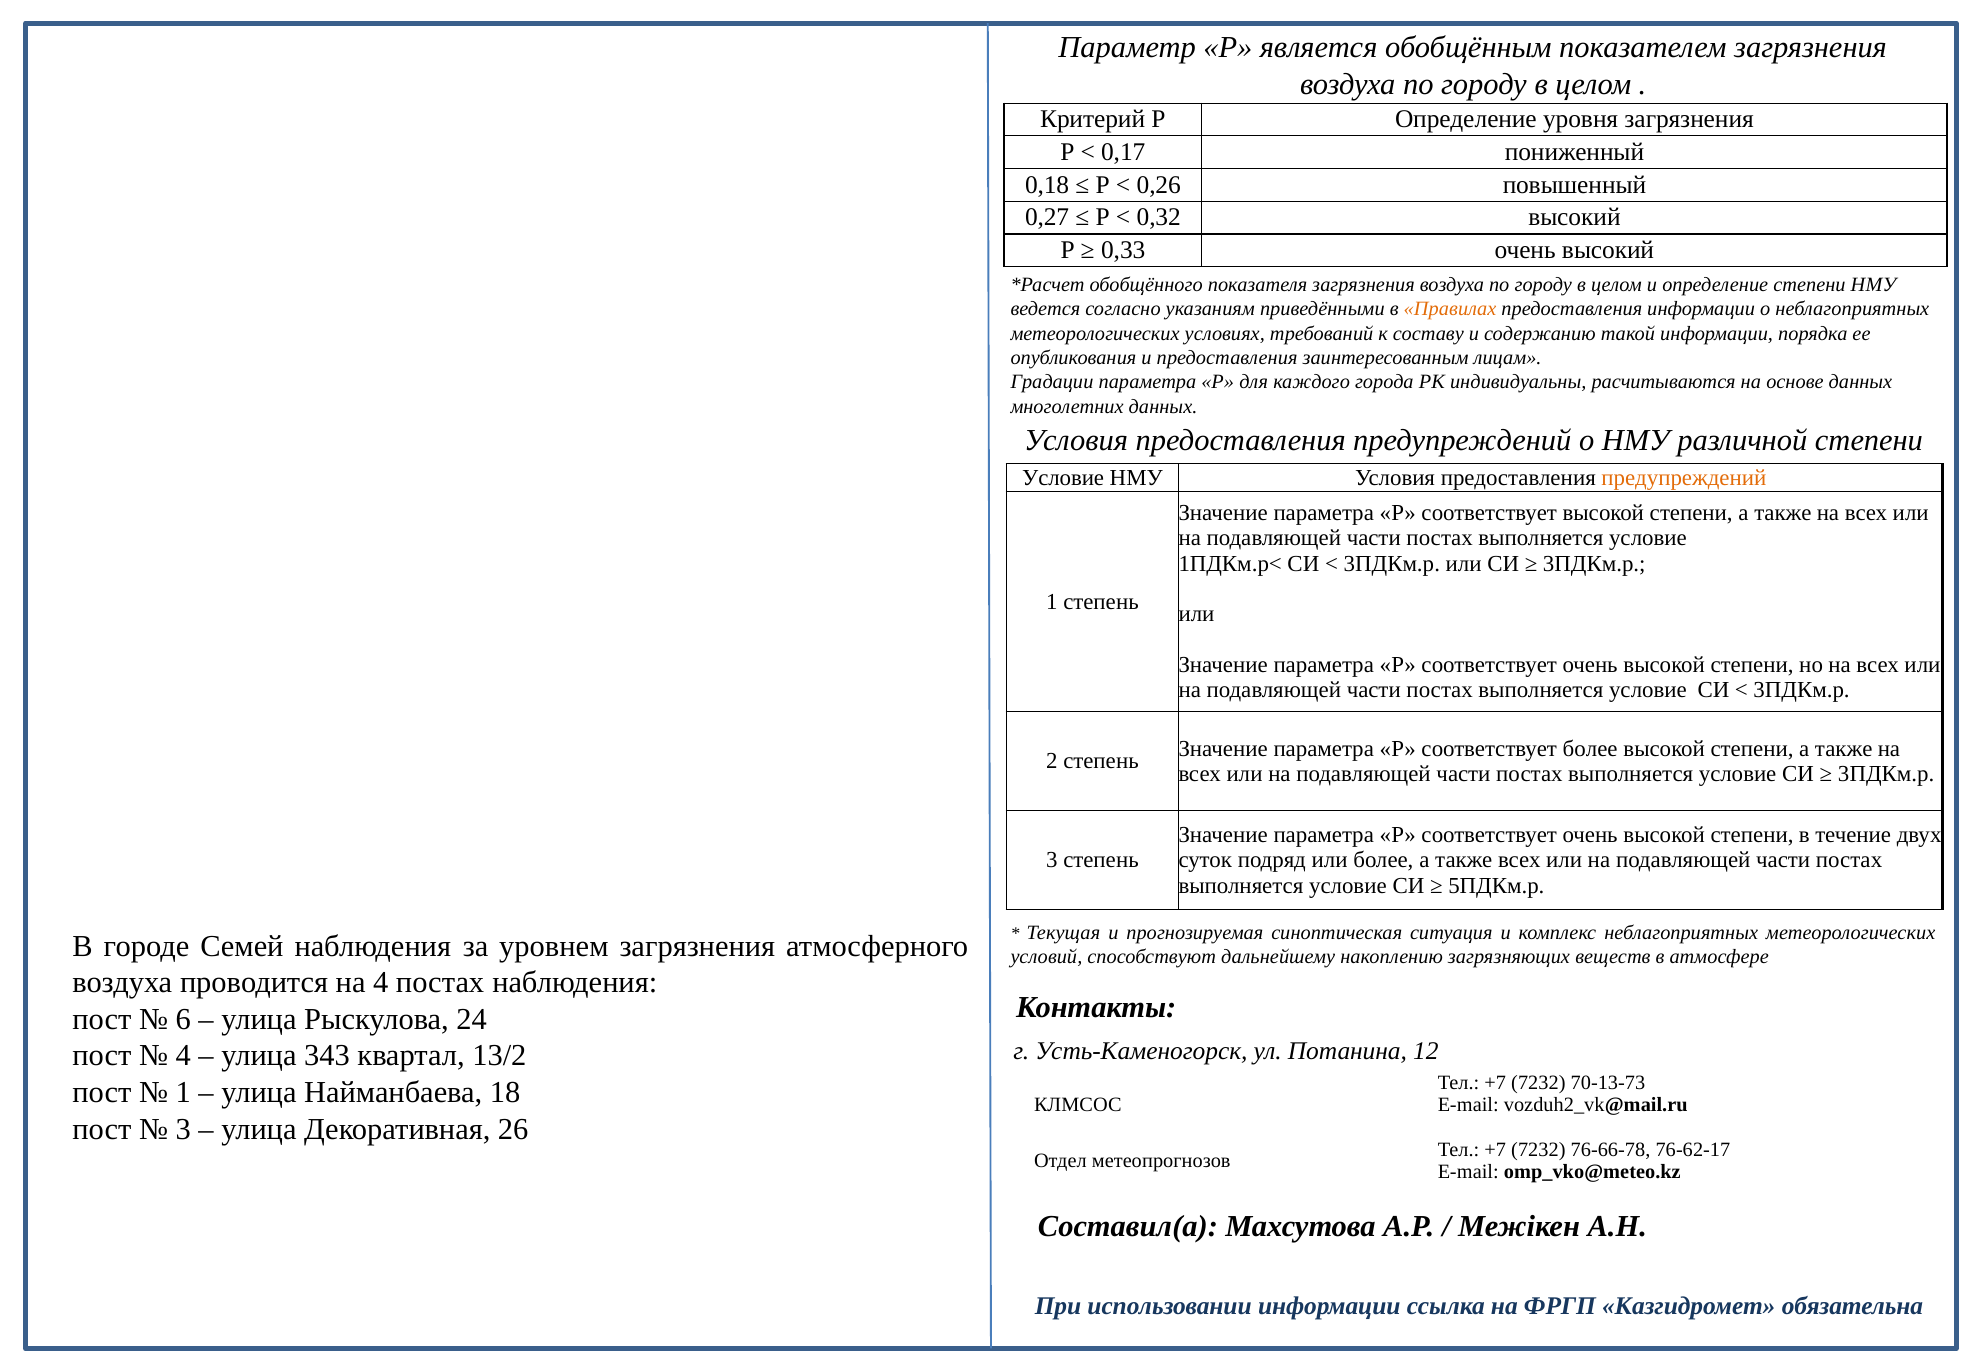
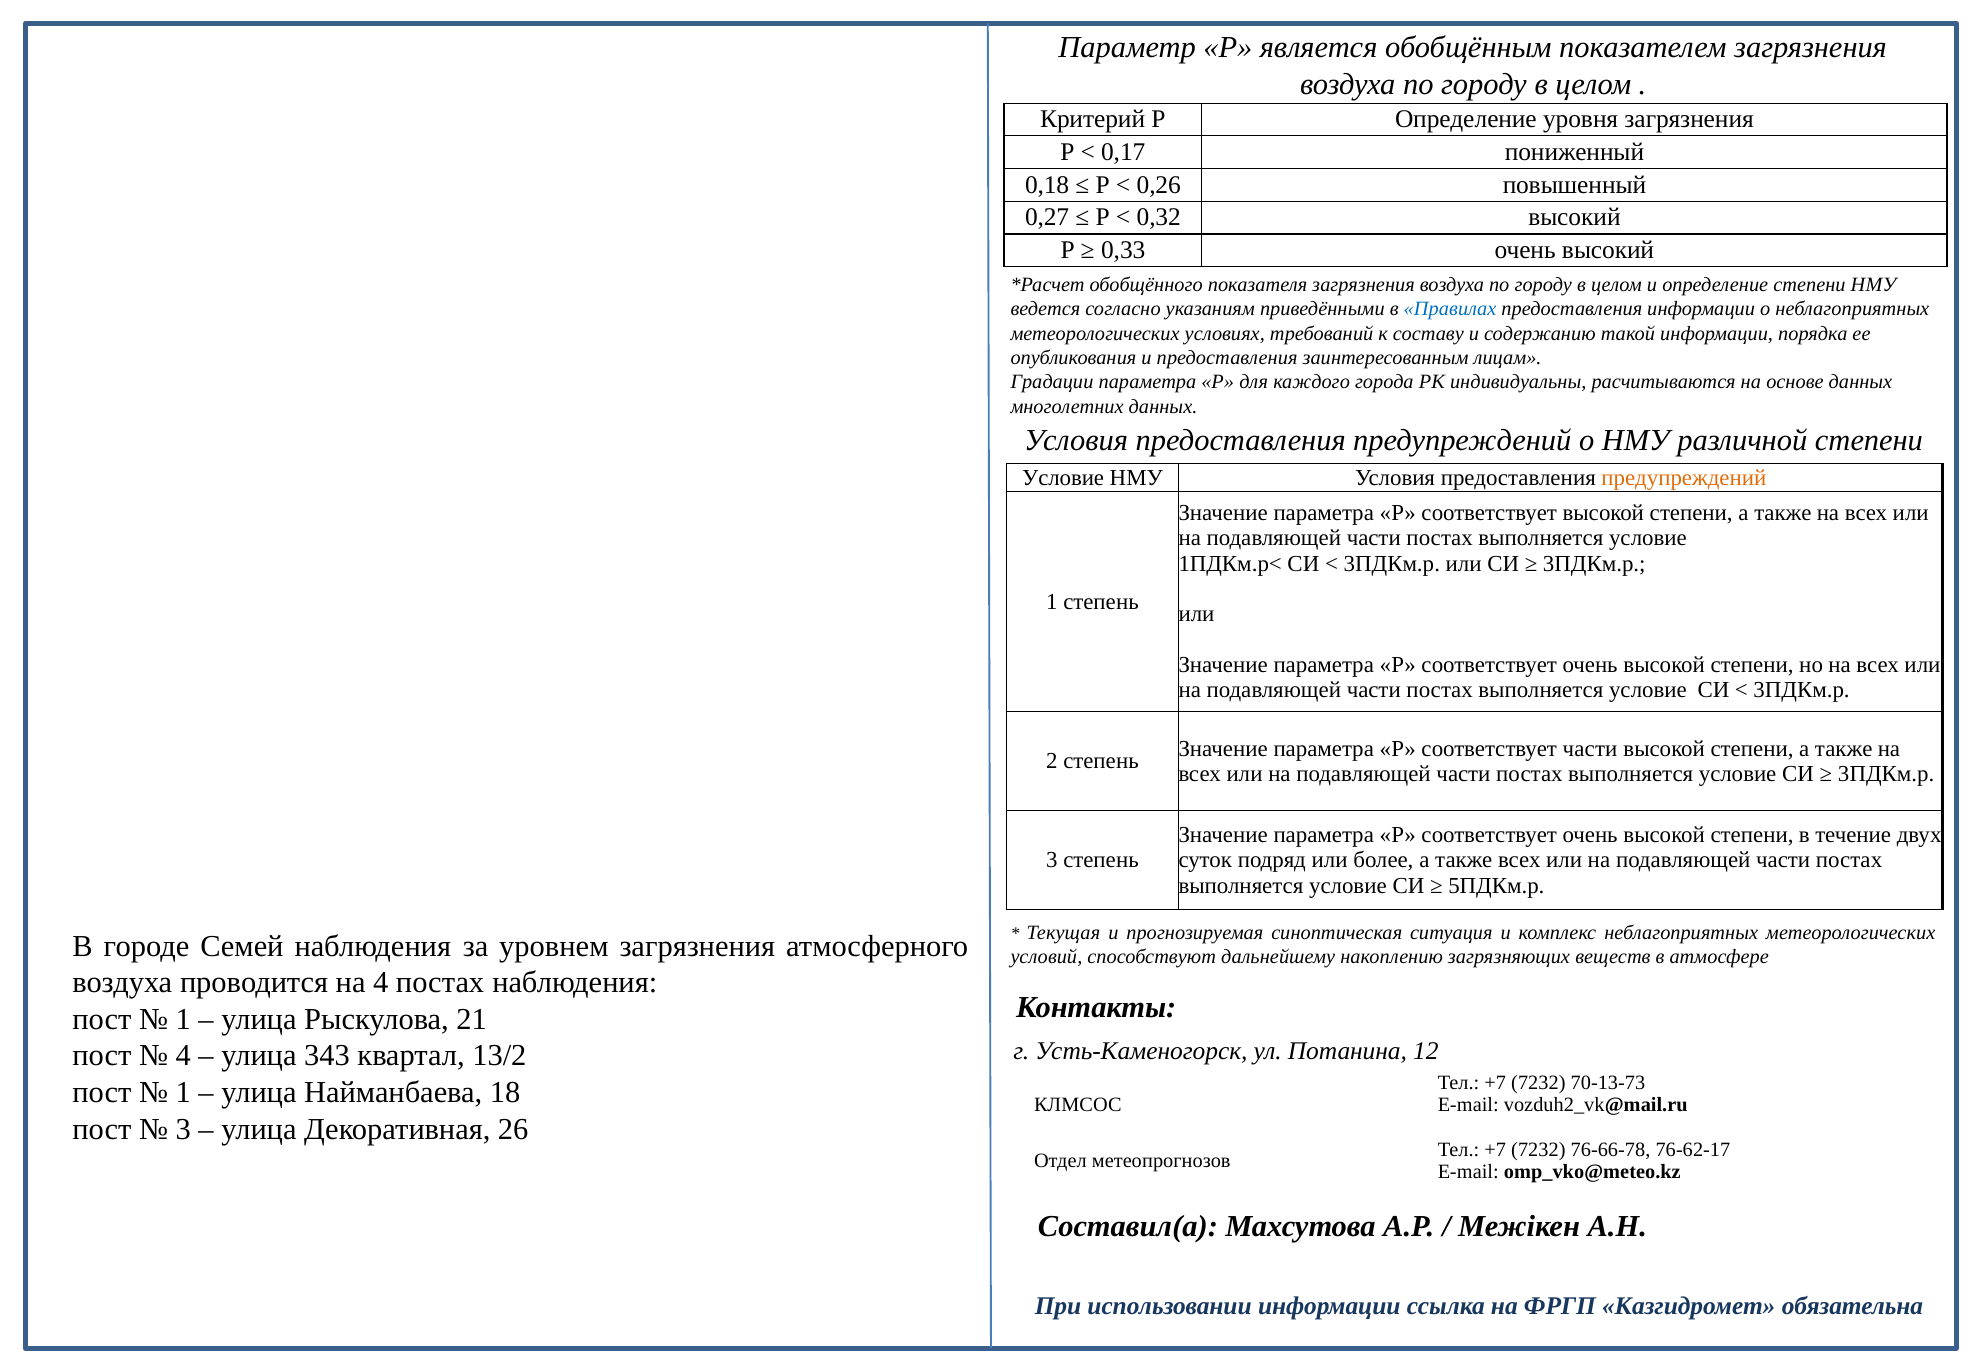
Правилах colour: orange -> blue (1450, 309)
соответствует более: более -> части (1590, 749)
6: 6 -> 1 (183, 1019)
24: 24 -> 21 (472, 1019)
